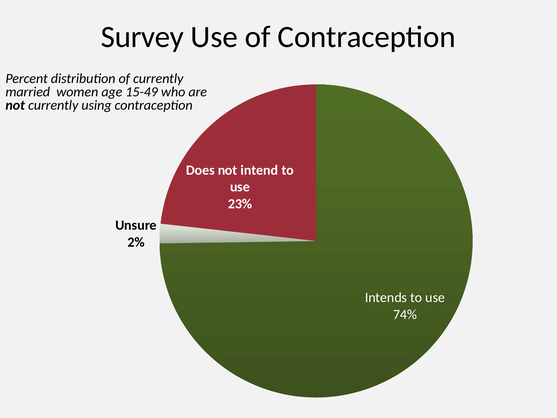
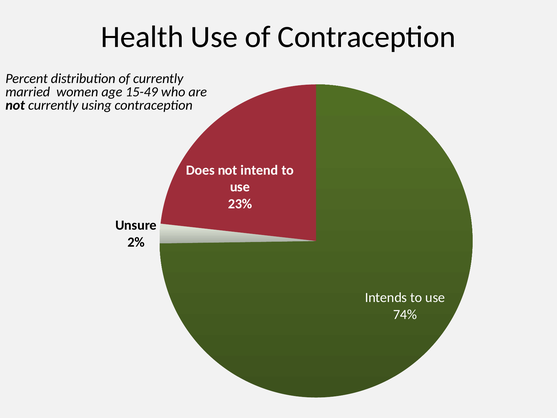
Survey: Survey -> Health (142, 37)
